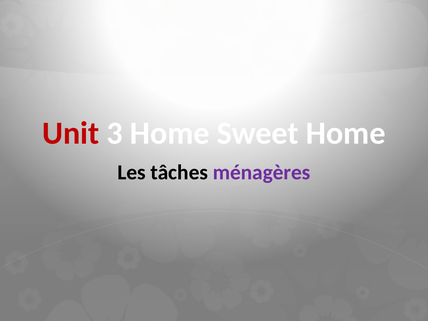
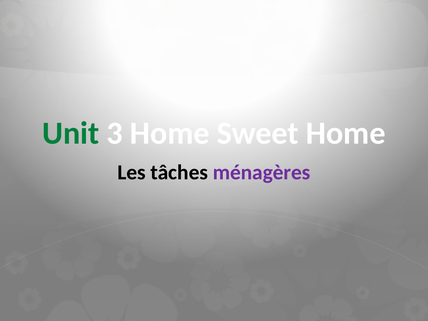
Unit colour: red -> green (71, 133)
